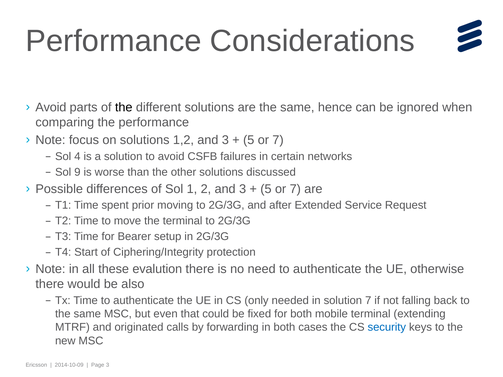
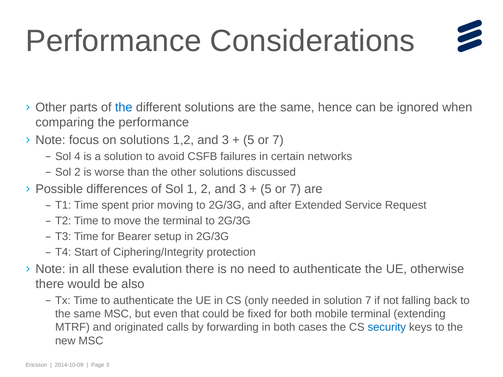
Avoid: Avoid -> Other (51, 107)
the colour: black -> blue (124, 107)
Sol 9: 9 -> 2 (77, 172)
